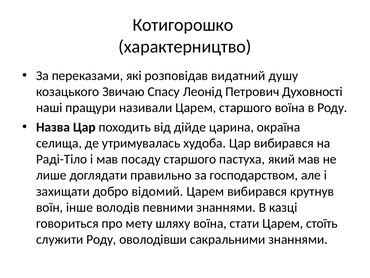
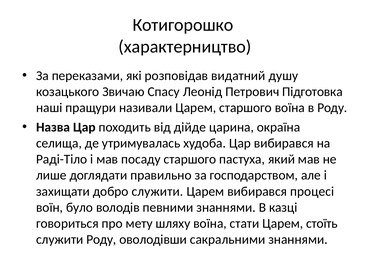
Духовності: Духовності -> Підготовка (312, 92)
добро відомий: відомий -> служити (157, 191)
крутнув: крутнув -> процесі (312, 191)
інше: інше -> було (80, 207)
